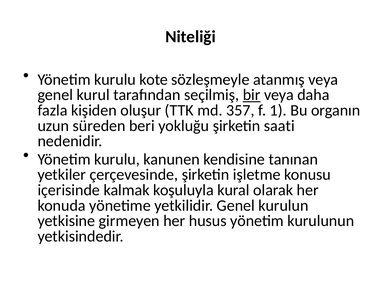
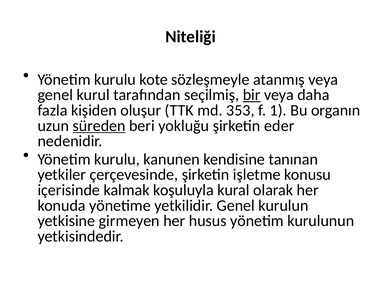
357: 357 -> 353 (240, 110)
süreden underline: none -> present (99, 126)
saati: saati -> eder (279, 126)
